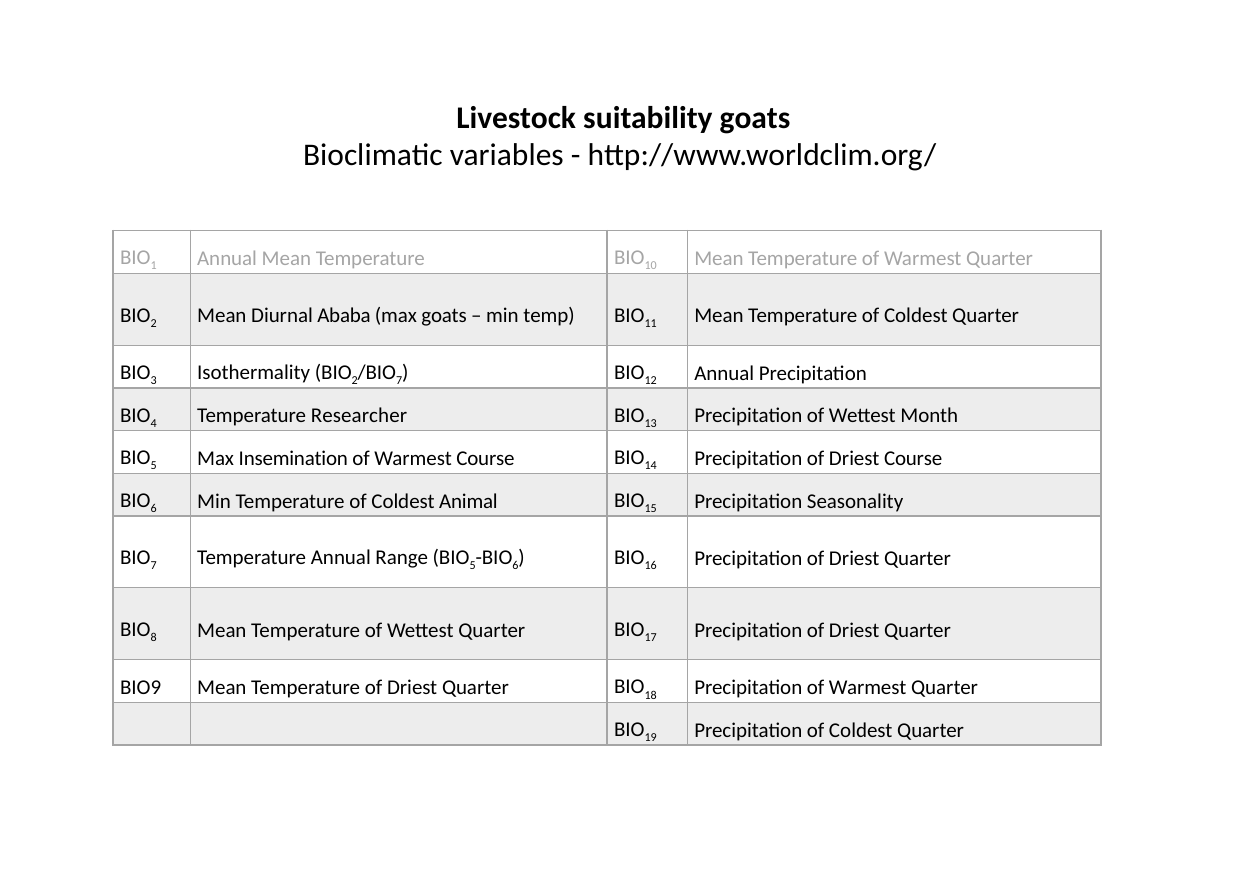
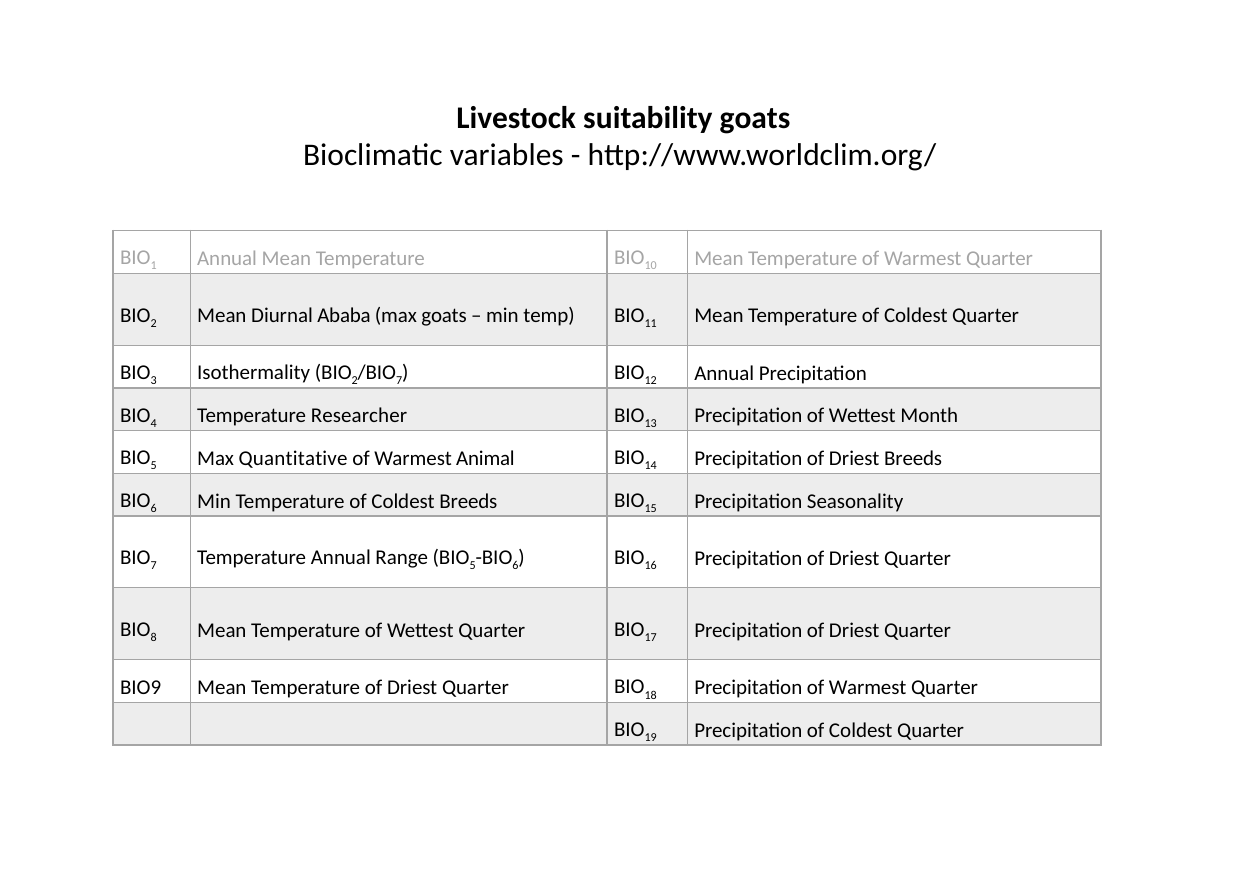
Insemination: Insemination -> Quantitative (293, 458)
Warmest Course: Course -> Animal (485, 458)
Driest Course: Course -> Breeds (913, 458)
Coldest Animal: Animal -> Breeds (468, 501)
